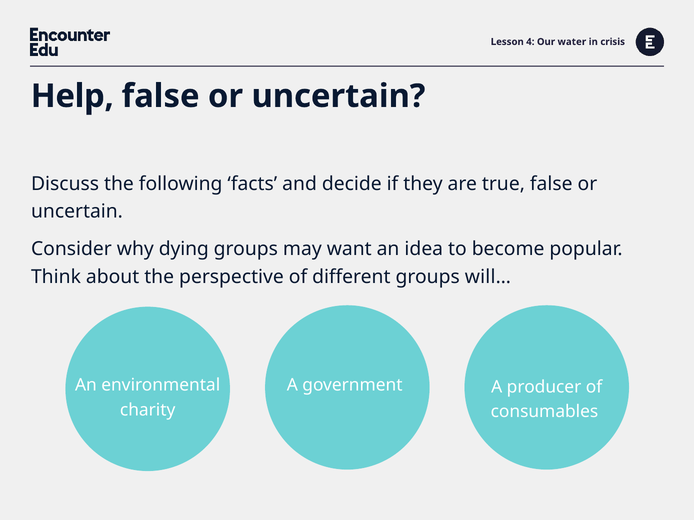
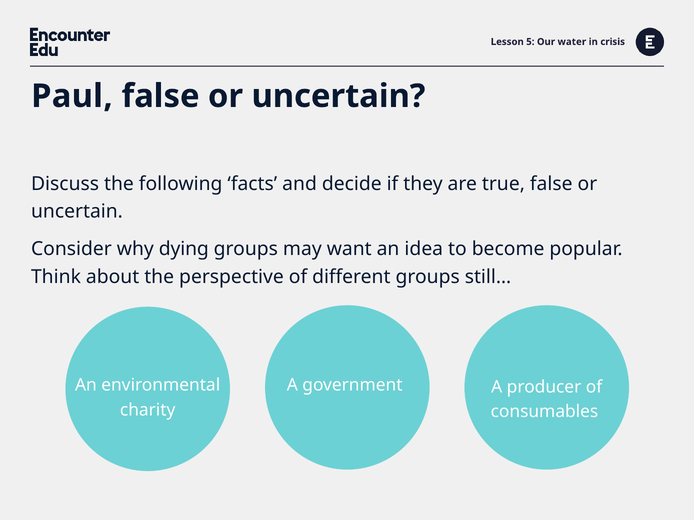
4: 4 -> 5 (530, 42)
Help: Help -> Paul (72, 96)
will…: will… -> still… (488, 277)
